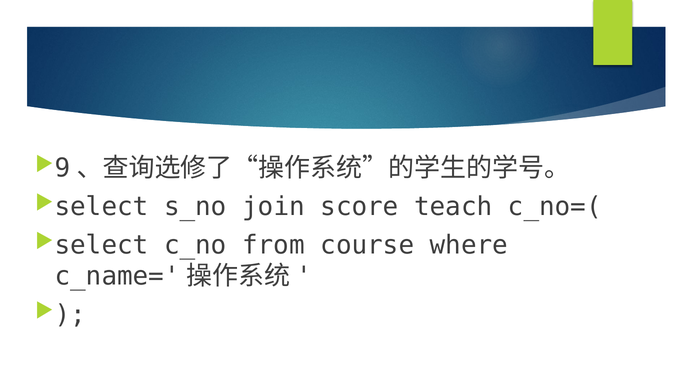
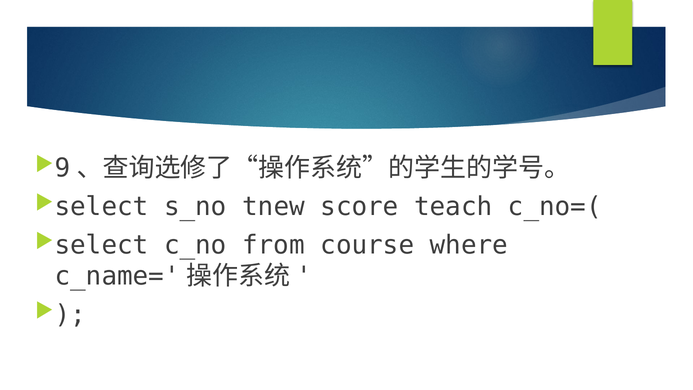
join: join -> tnew (274, 206)
